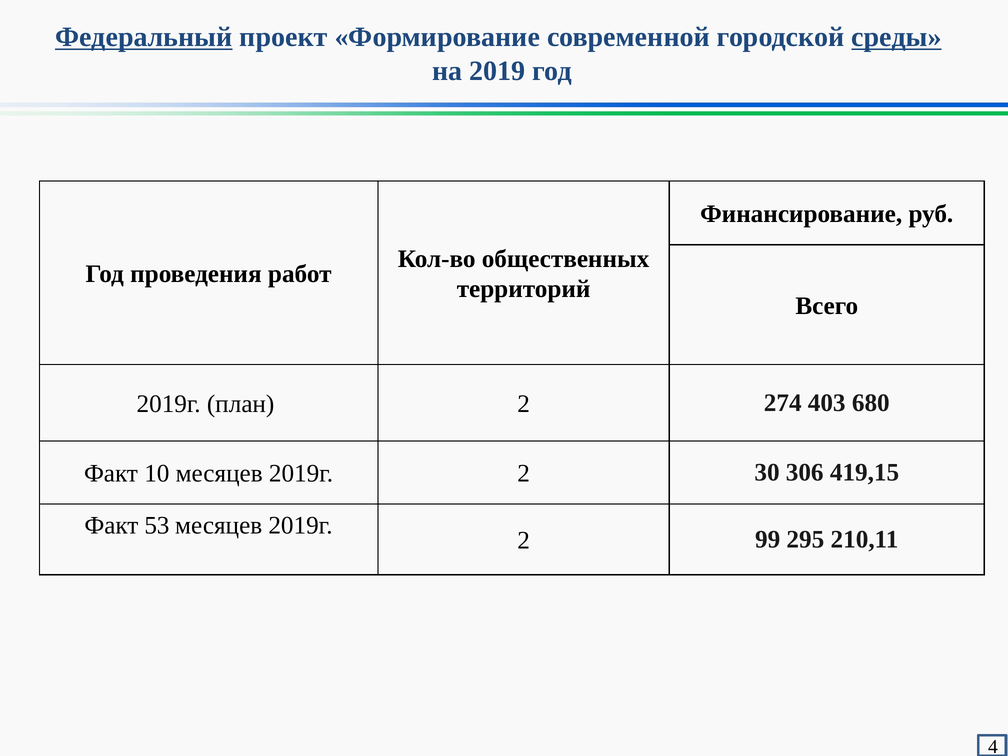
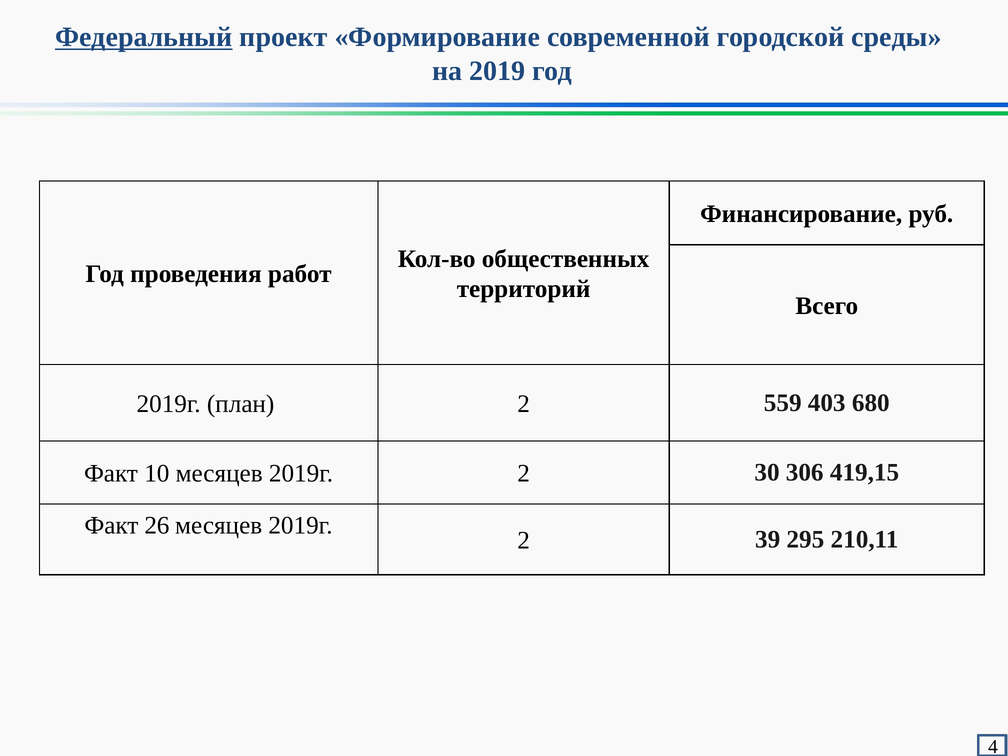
среды underline: present -> none (897, 37)
274: 274 -> 559 (783, 403)
53: 53 -> 26 (157, 526)
99: 99 -> 39 (768, 540)
